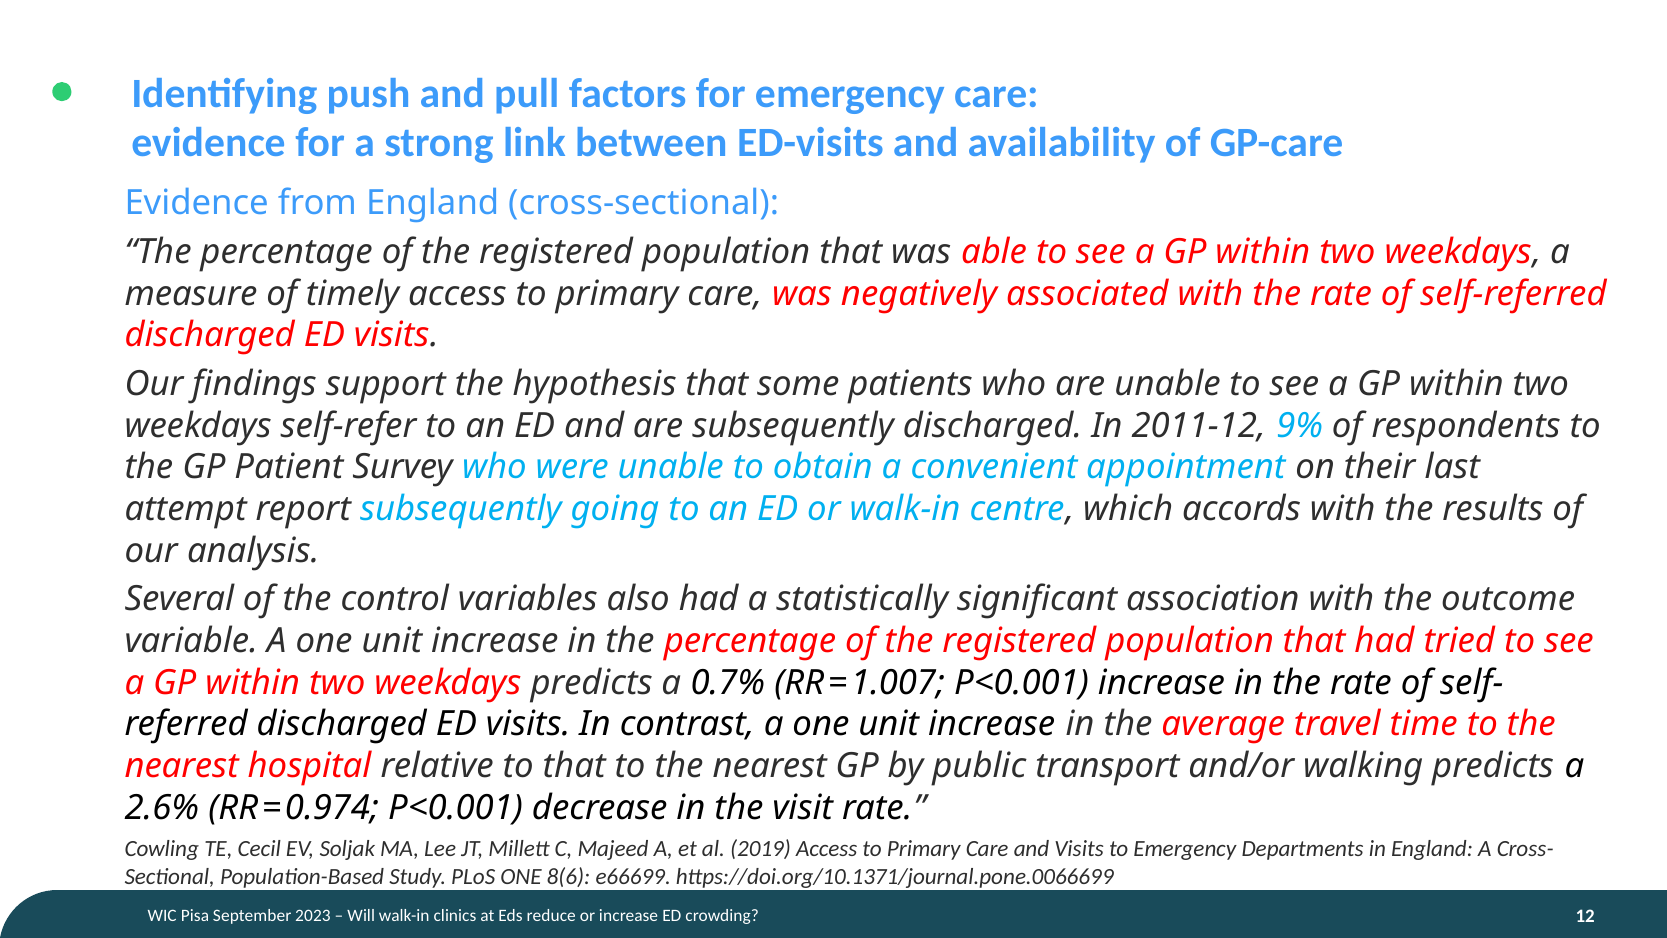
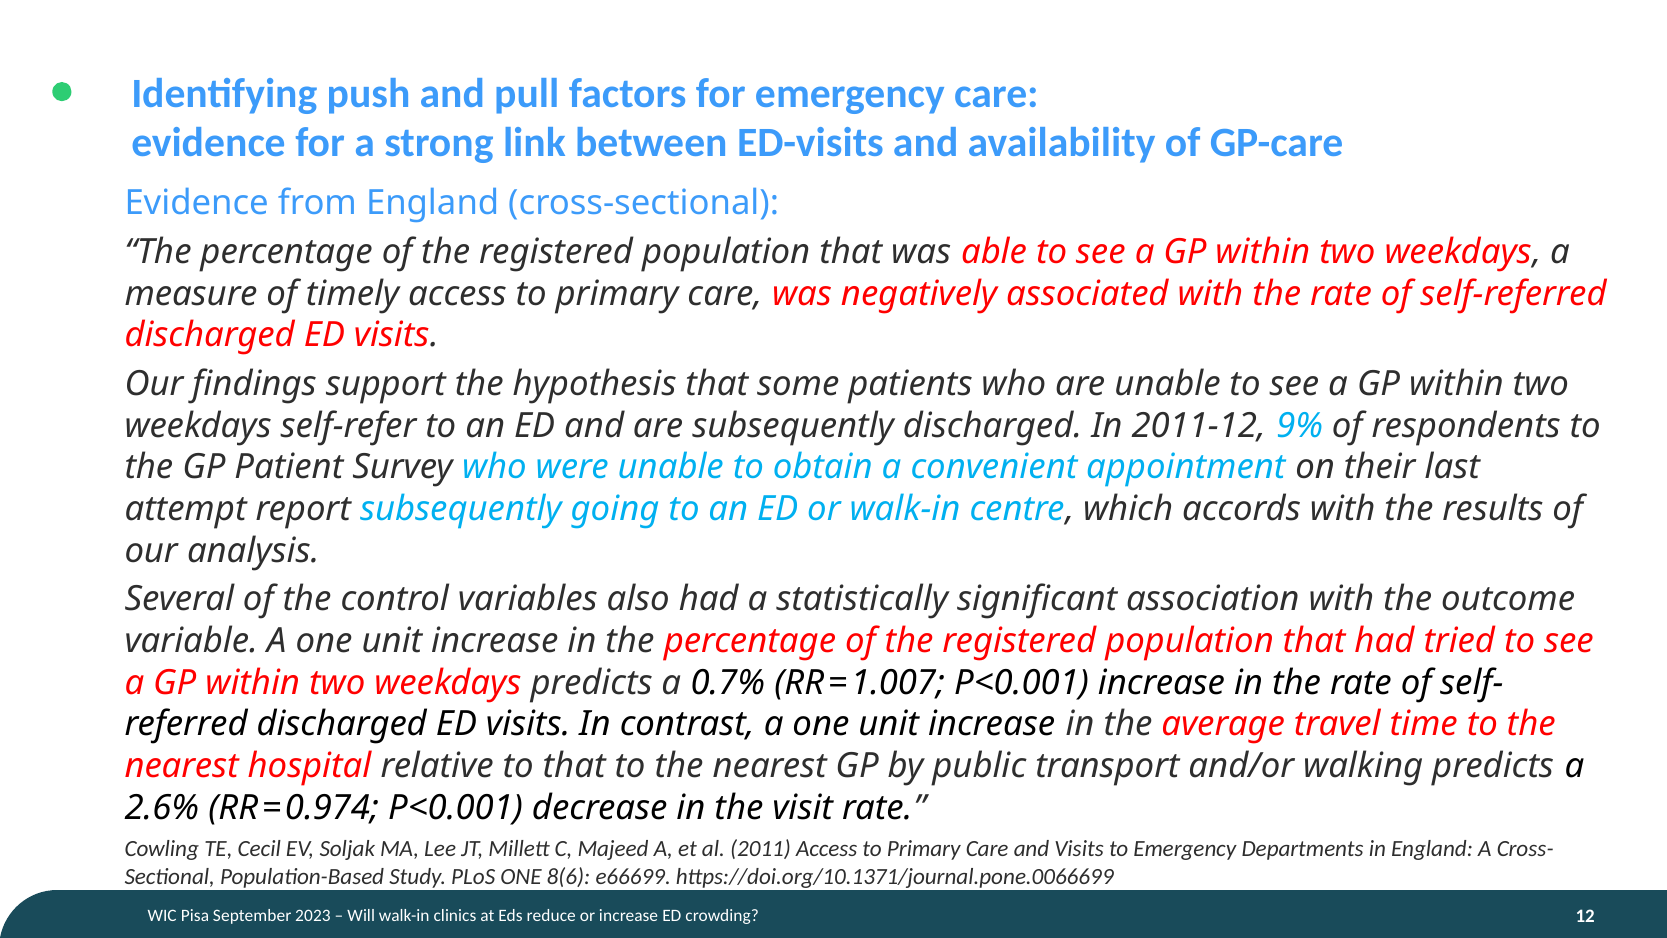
2019: 2019 -> 2011 (761, 848)
